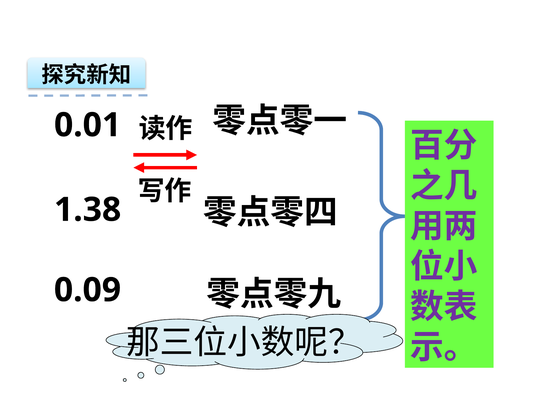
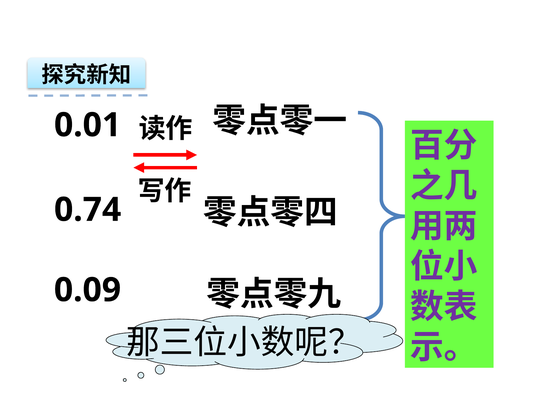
1.38: 1.38 -> 0.74 (88, 210)
